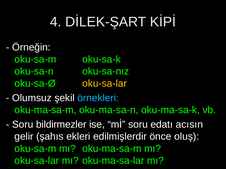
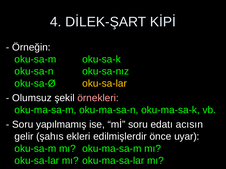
örnekleri colour: light blue -> pink (98, 98)
bildirmezler: bildirmezler -> yapılmamış (61, 125)
oluş: oluş -> uyar (187, 137)
